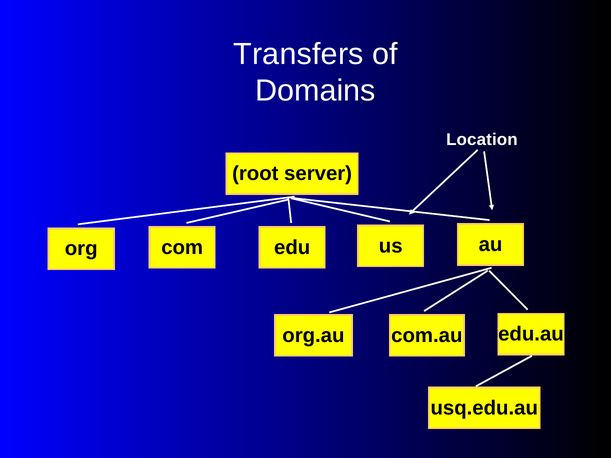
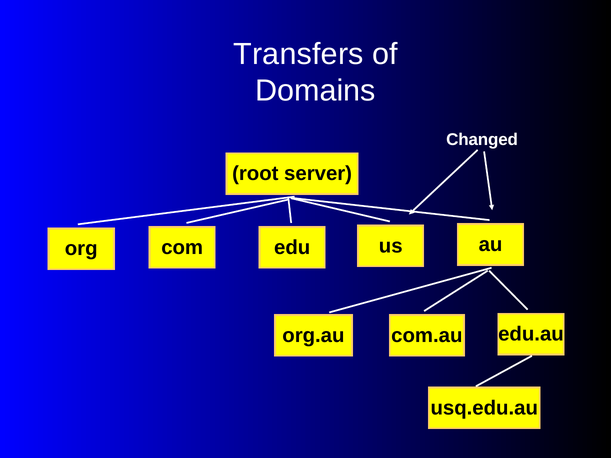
Location: Location -> Changed (482, 140)
